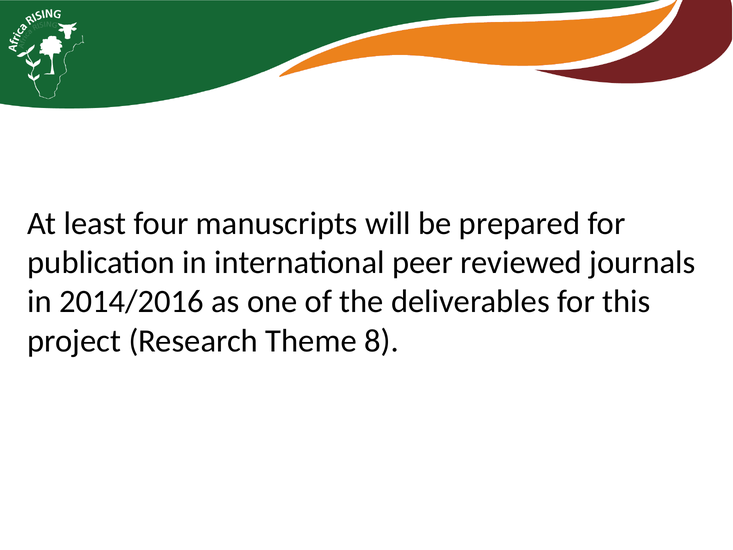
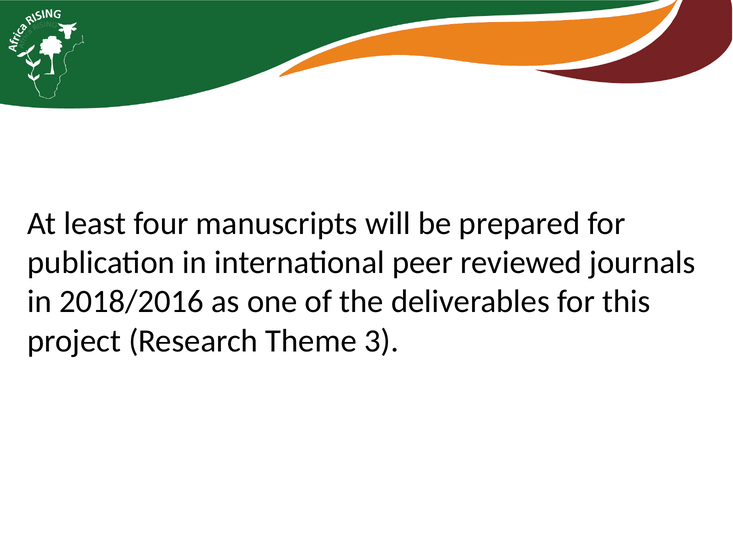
2014/2016: 2014/2016 -> 2018/2016 (132, 302)
8: 8 -> 3 (381, 341)
